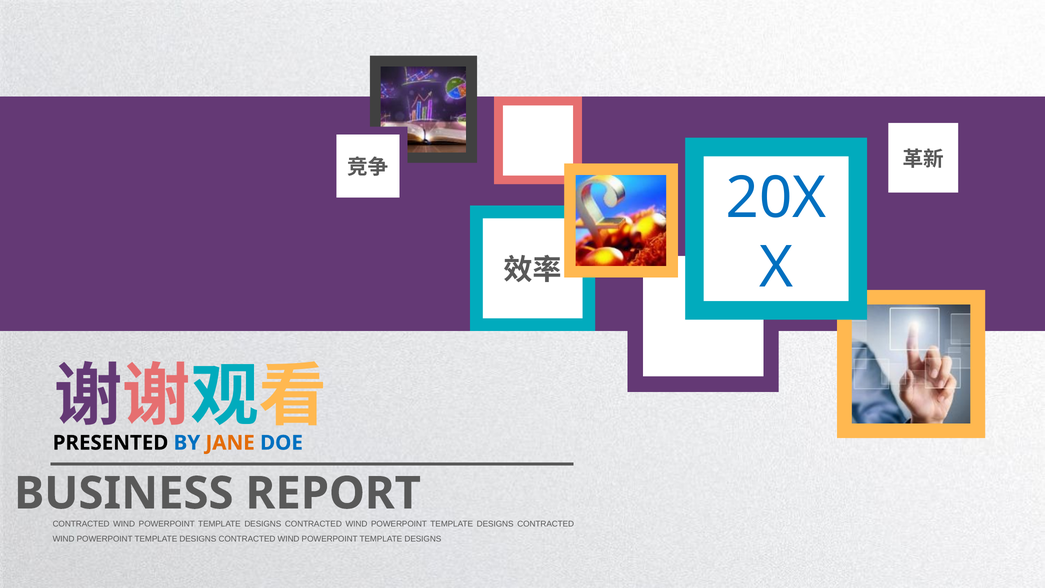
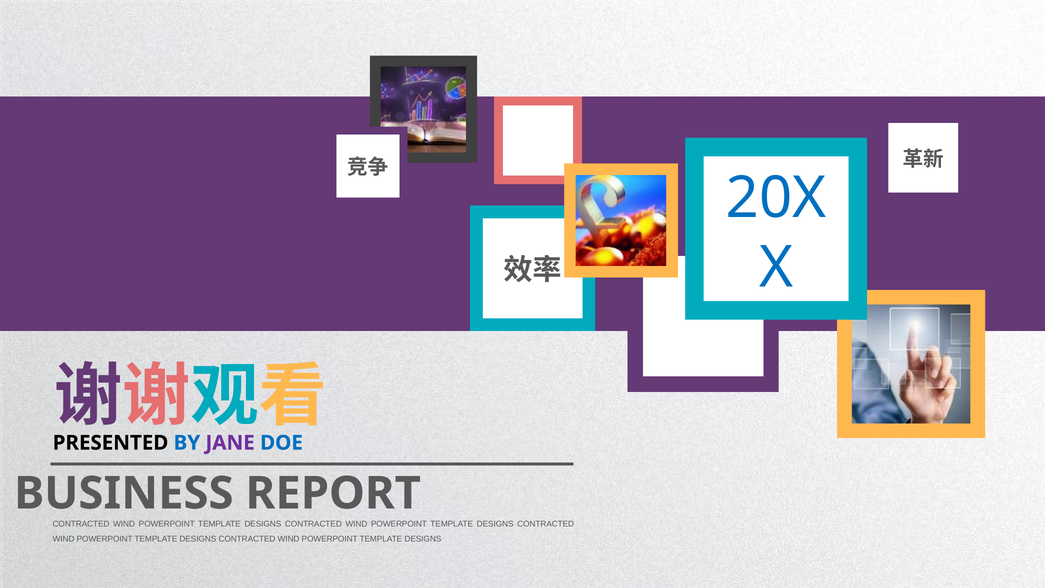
JANE colour: orange -> purple (230, 443)
